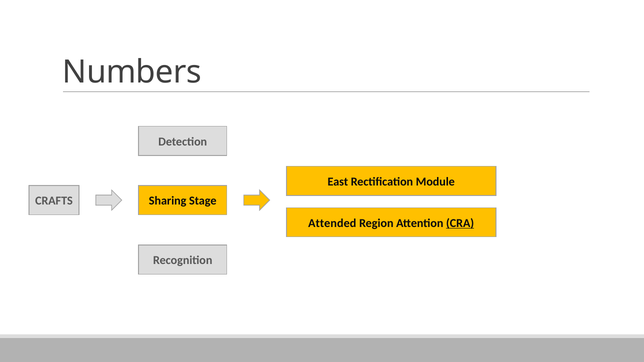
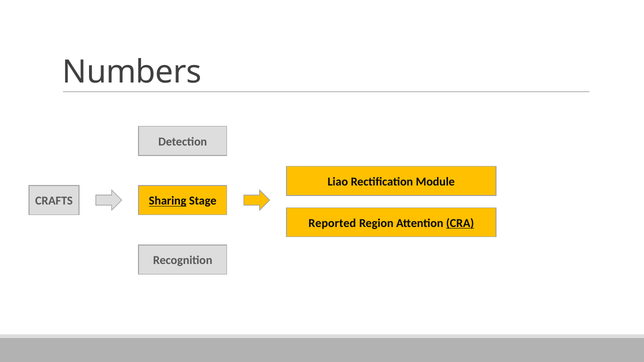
East: East -> Liao (338, 182)
Sharing underline: none -> present (168, 201)
Attended: Attended -> Reported (332, 223)
